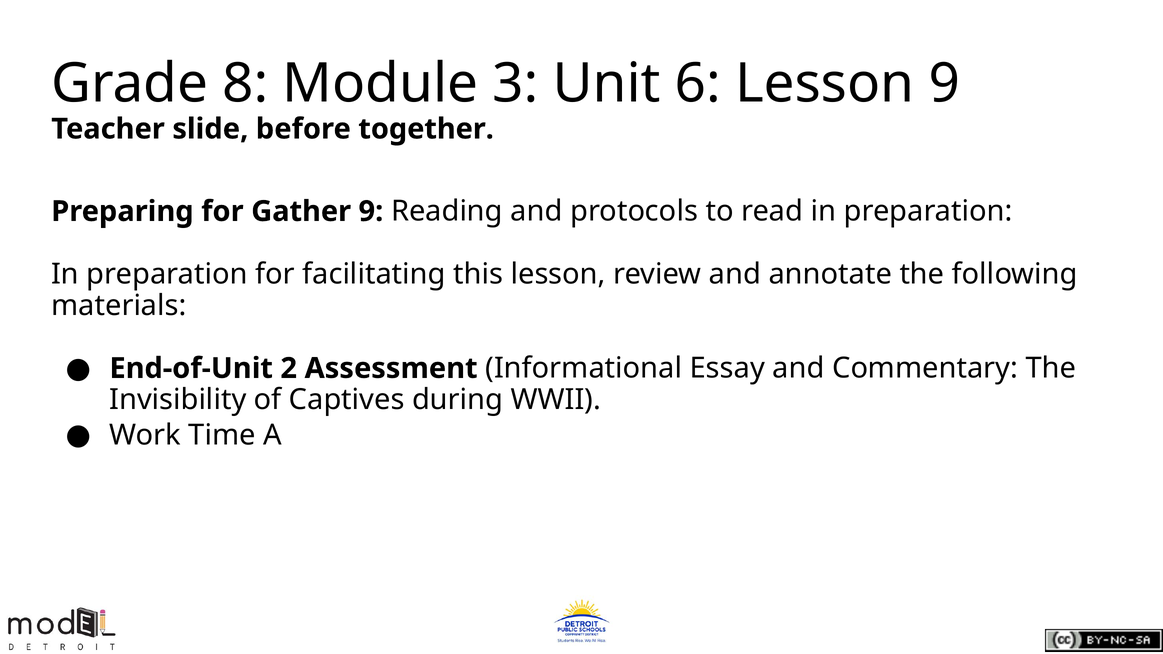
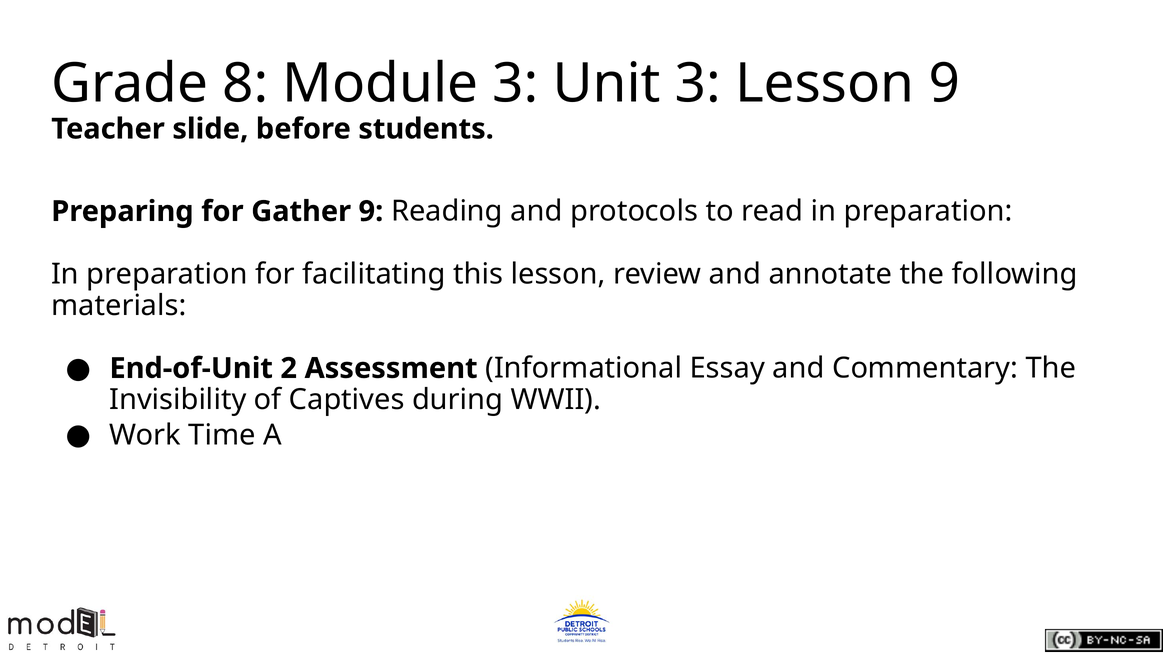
Unit 6: 6 -> 3 (698, 83)
together: together -> students (426, 129)
